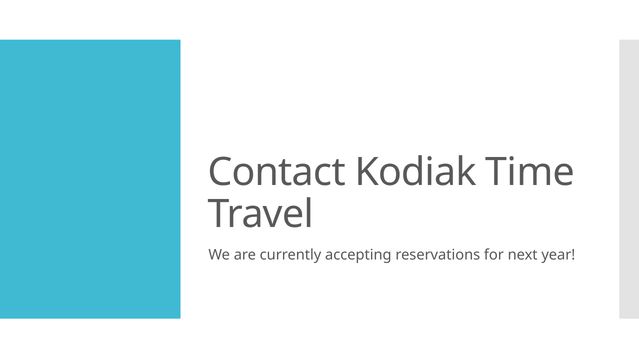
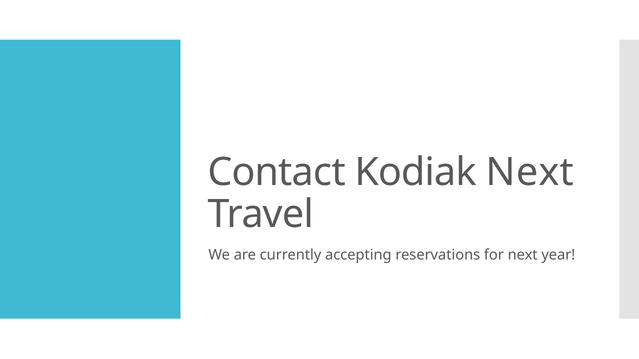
Kodiak Time: Time -> Next (530, 172)
